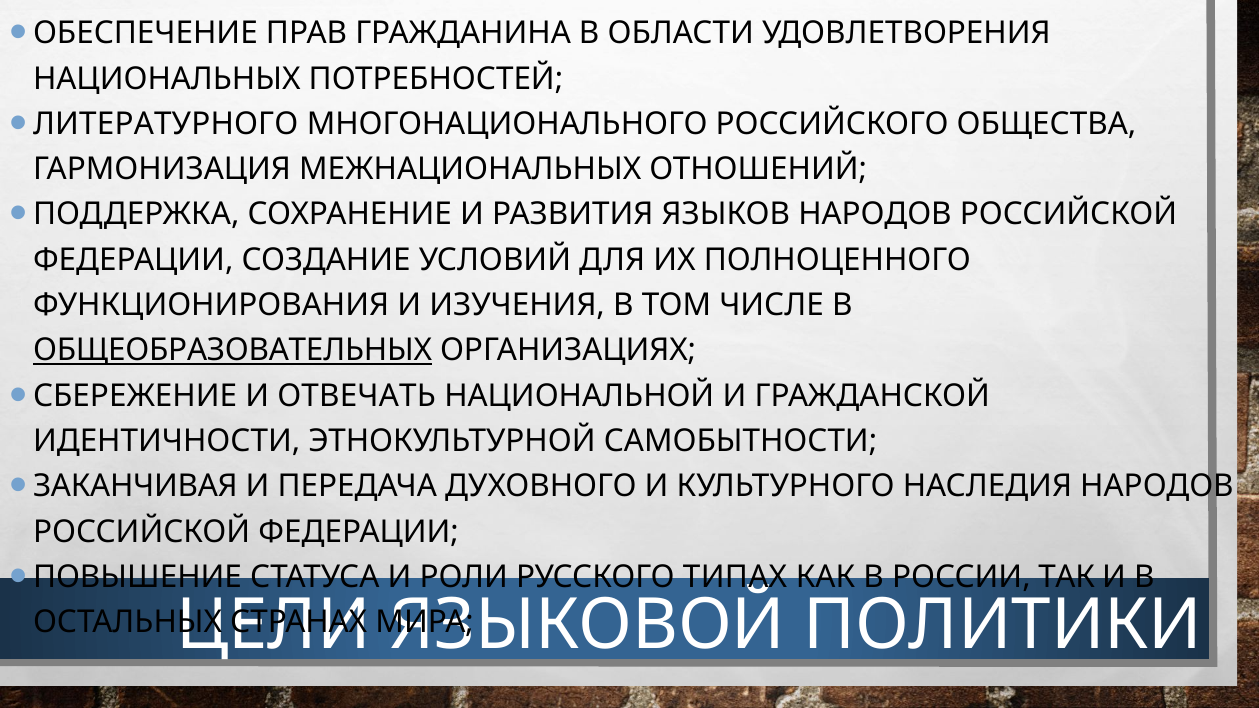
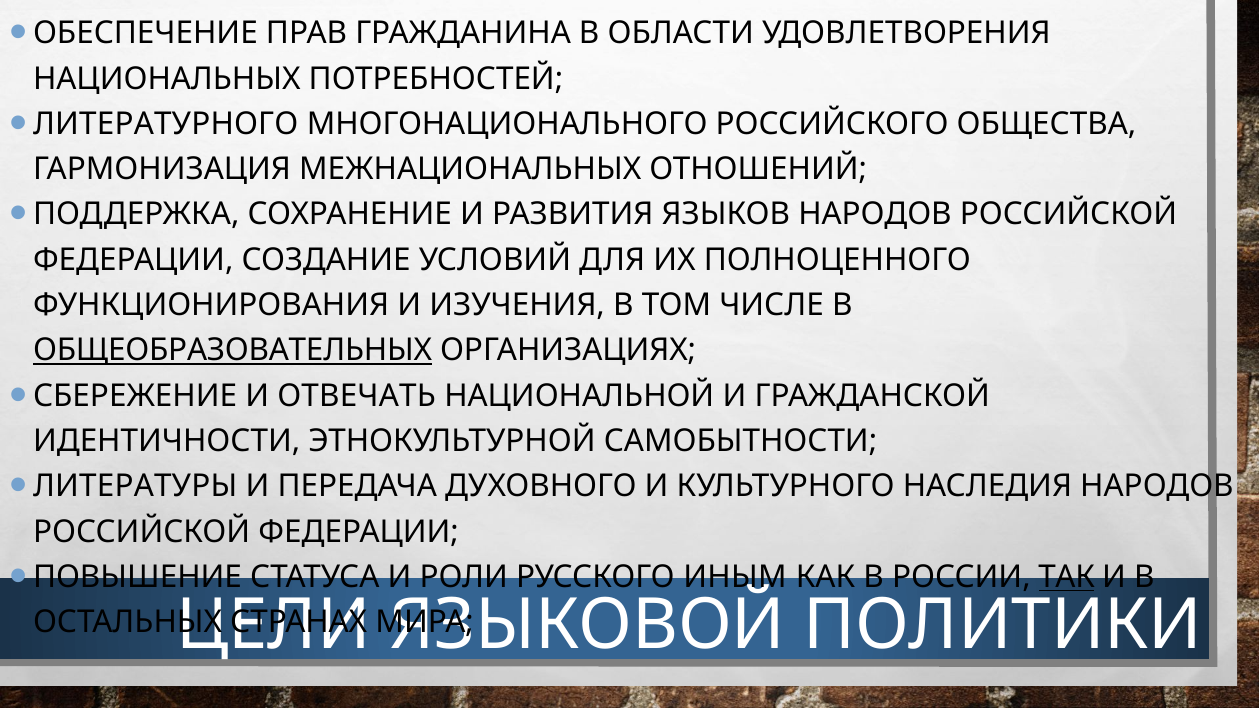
ЗАКАНЧИВАЯ: ЗАКАНЧИВАЯ -> ЛИТЕРАТУРЫ (135, 487)
ТИПАХ: ТИПАХ -> ИНЫМ (735, 577)
ТАК underline: none -> present (1067, 577)
